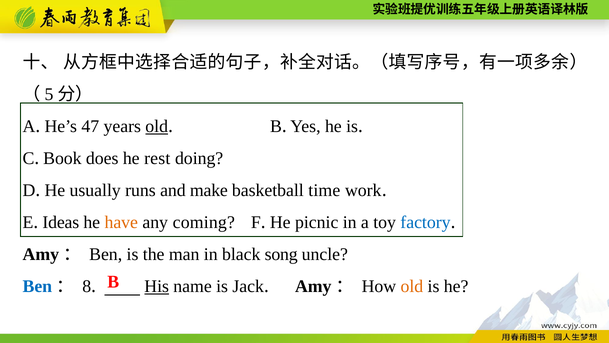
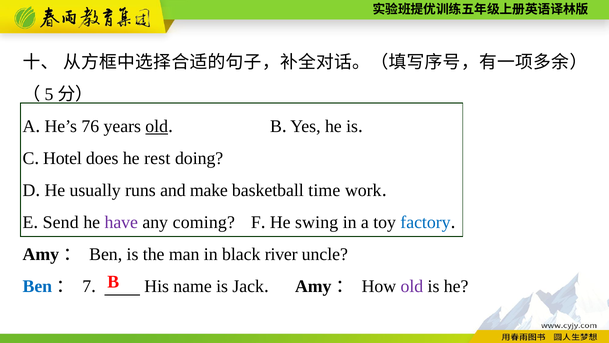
47: 47 -> 76 (90, 126)
Book: Book -> Hotel (62, 158)
Ideas: Ideas -> Send (61, 222)
have colour: orange -> purple (121, 222)
picnic: picnic -> swing (317, 222)
song: song -> river (281, 254)
8: 8 -> 7 (87, 286)
His underline: present -> none (157, 286)
old colour: orange -> purple (412, 286)
